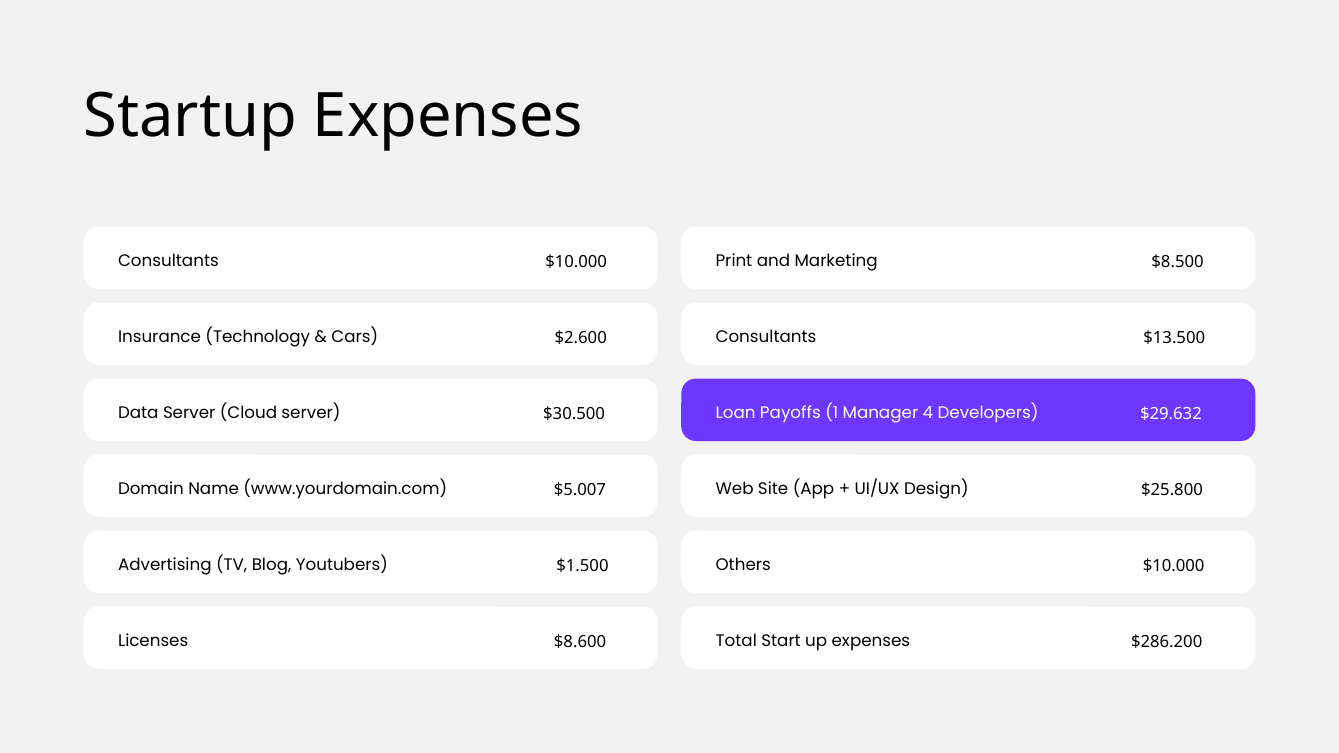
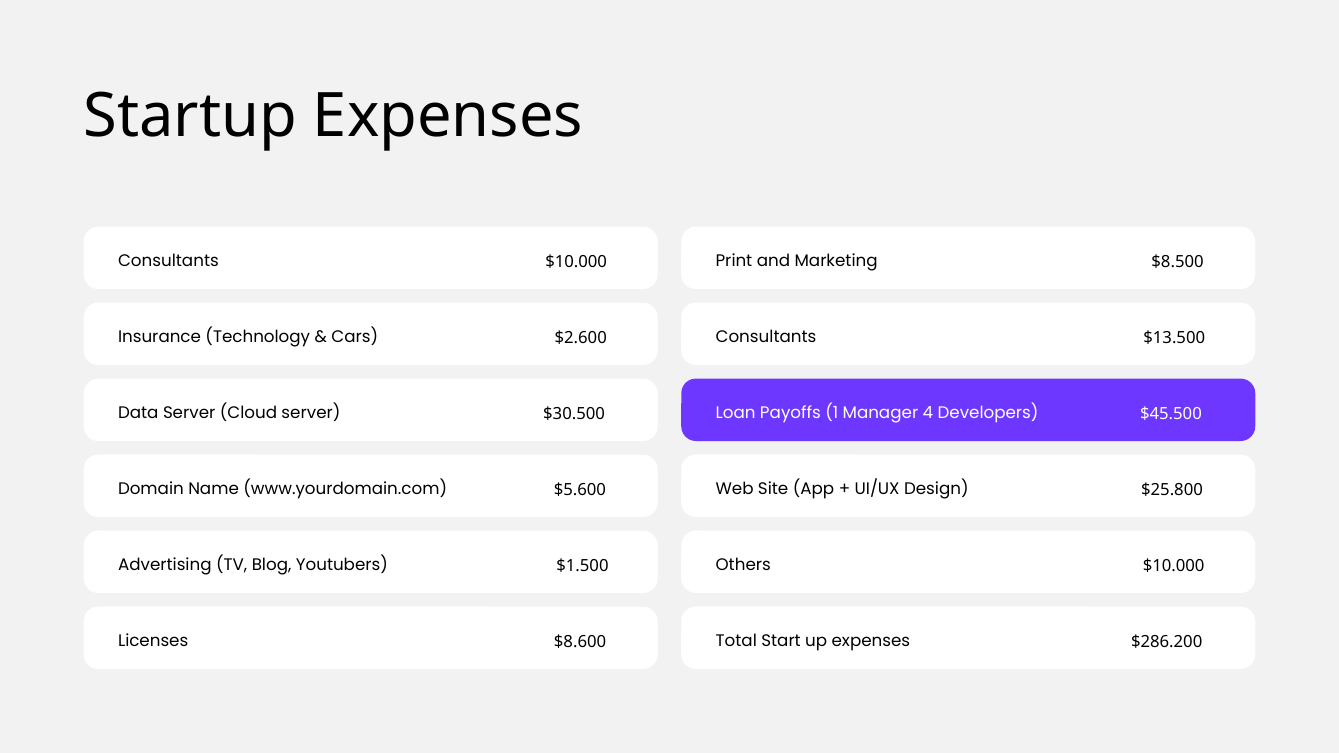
$29.632: $29.632 -> $45.500 (1171, 414)
$5.007: $5.007 -> $5.600 (580, 490)
